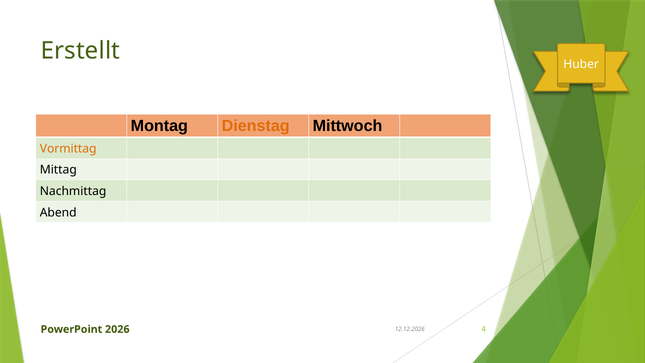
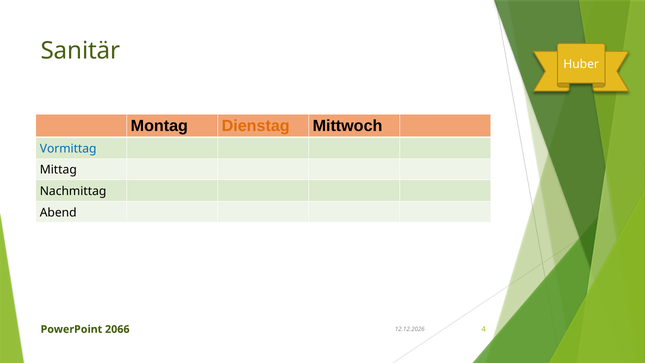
Erstellt: Erstellt -> Sanitär (81, 51)
Vormittag colour: orange -> blue (68, 148)
2026: 2026 -> 2066 (117, 329)
